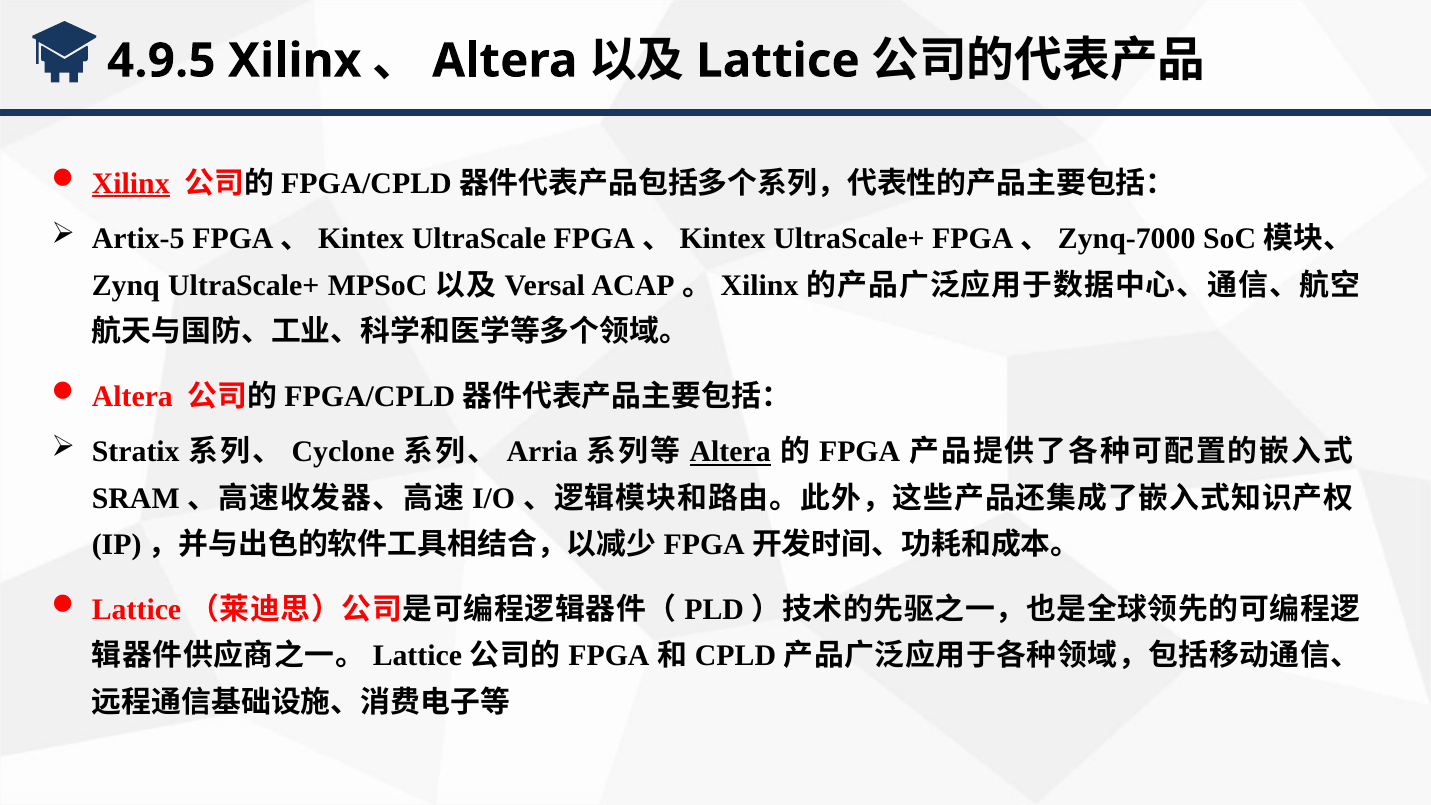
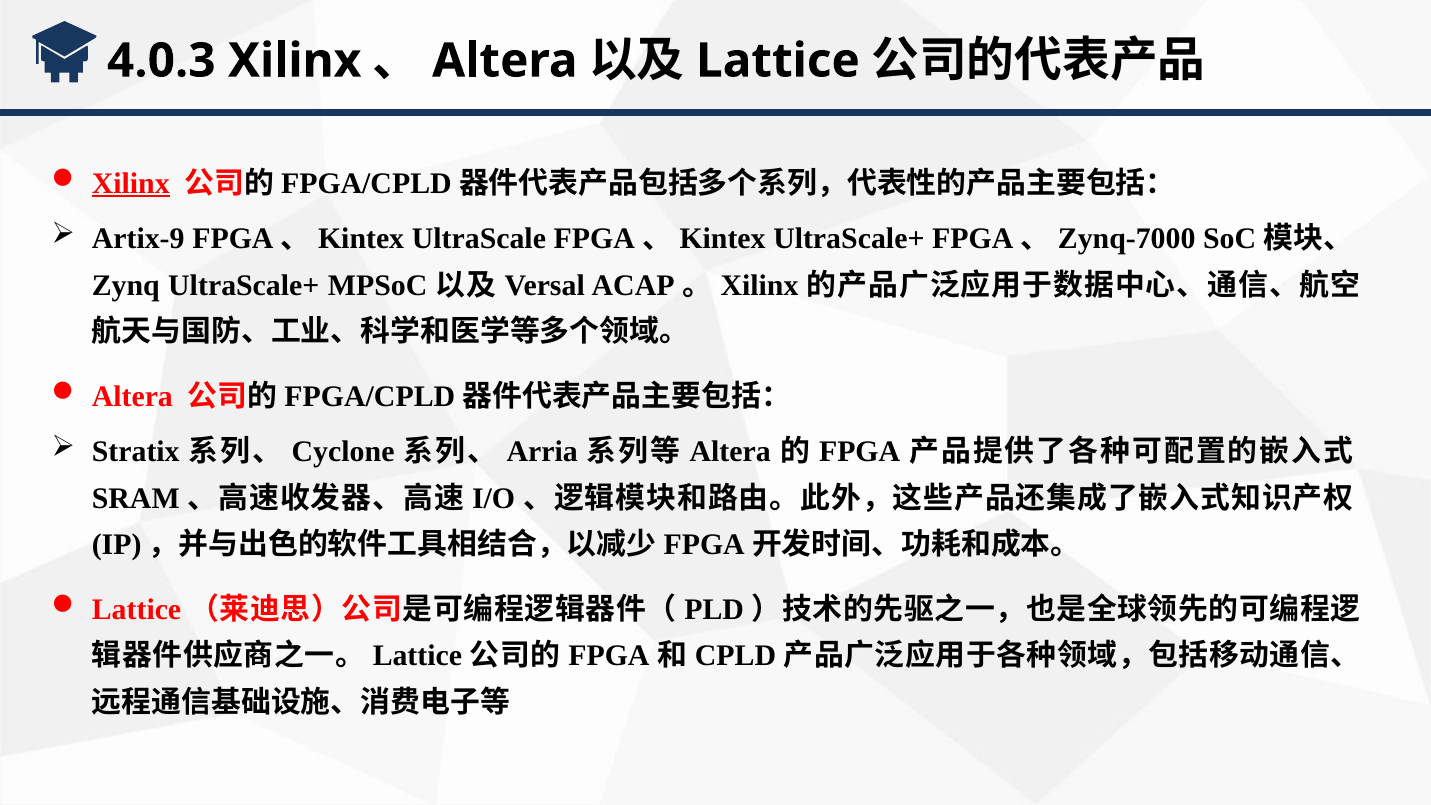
4.9.5: 4.9.5 -> 4.0.3 (161, 61)
Artix-5: Artix-5 -> Artix-9 (138, 239)
Altera underline: present -> none (730, 452)
